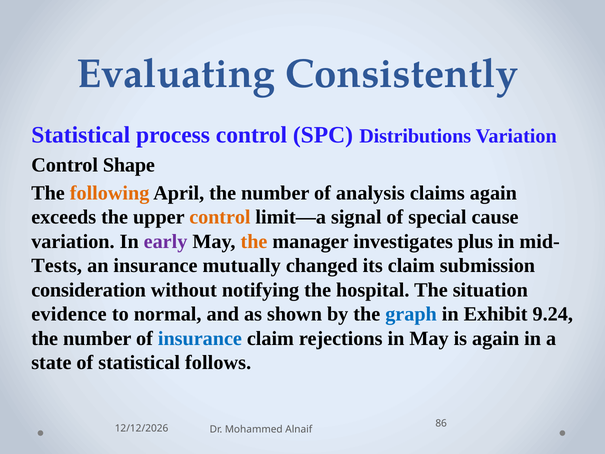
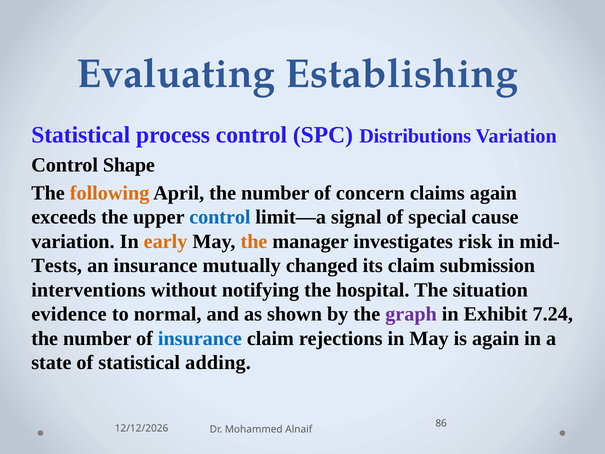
Consistently: Consistently -> Establishing (402, 74)
analysis: analysis -> concern (370, 193)
control colour: orange -> blue (220, 217)
early colour: purple -> orange (166, 241)
plus: plus -> risk (475, 241)
consideration: consideration -> interventions (88, 290)
graph colour: blue -> purple (411, 314)
9.24: 9.24 -> 7.24 (553, 314)
follows: follows -> adding (218, 362)
